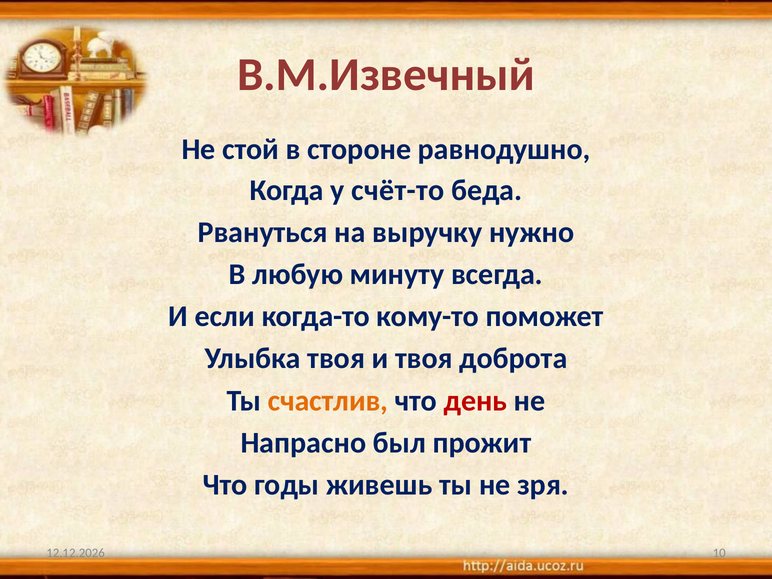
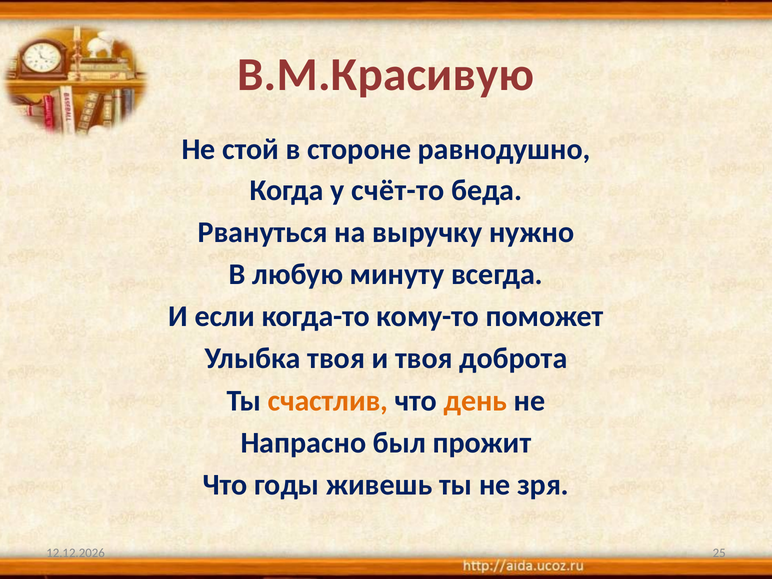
В.М.Извечный: В.М.Извечный -> В.М.Красивую (386, 75)
день colour: red -> orange (475, 401)
10: 10 -> 25 (719, 553)
